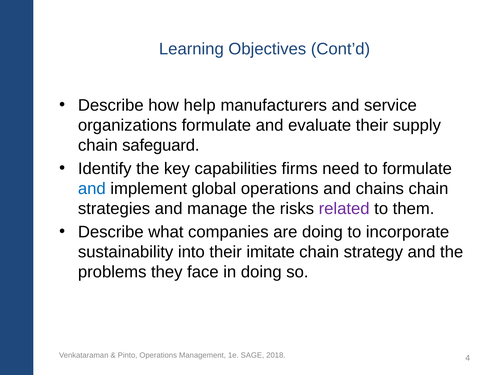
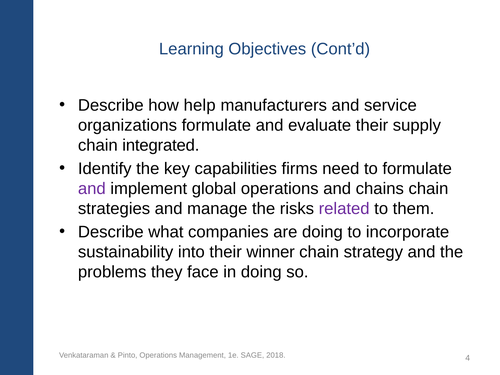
safeguard: safeguard -> integrated (161, 145)
and colour: blue -> purple (92, 189)
imitate: imitate -> winner (271, 252)
